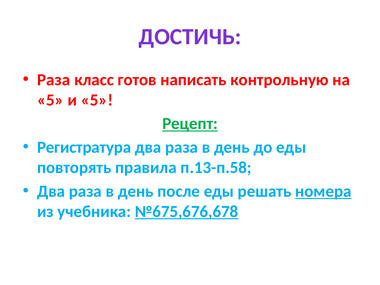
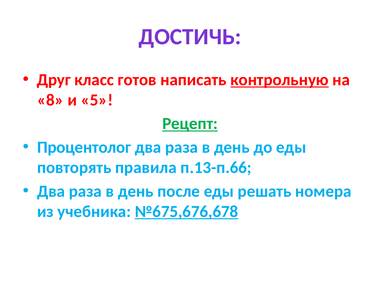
Раза: Раза -> Друг (54, 80)
контрольную underline: none -> present (280, 80)
5: 5 -> 8 (50, 100)
Регистратура: Регистратура -> Процентолог (84, 147)
п.13-п.58: п.13-п.58 -> п.13-п.66 (216, 168)
номера underline: present -> none (323, 191)
